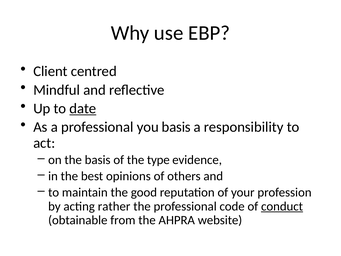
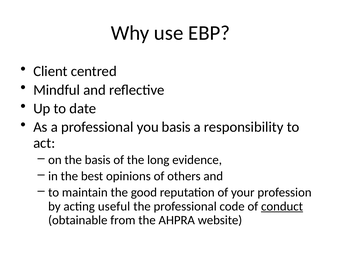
date underline: present -> none (83, 108)
type: type -> long (158, 160)
rather: rather -> useful (114, 206)
